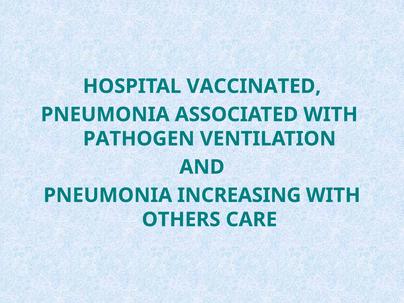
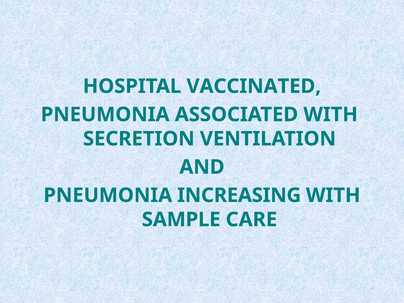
PATHOGEN: PATHOGEN -> SECRETION (139, 139)
OTHERS: OTHERS -> SAMPLE (181, 220)
